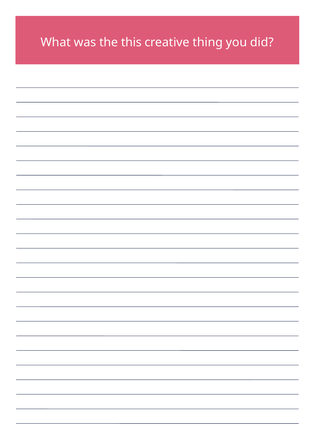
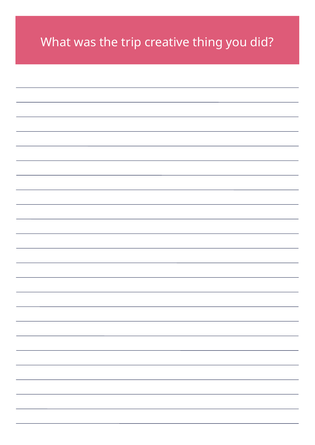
this: this -> trip (131, 42)
